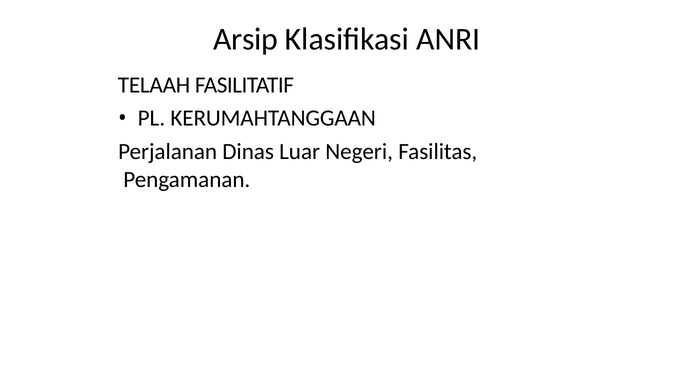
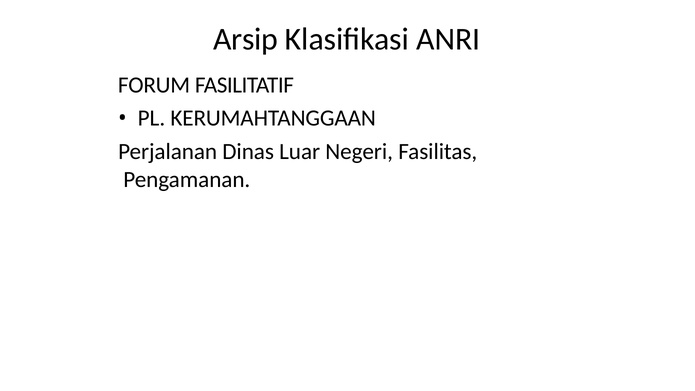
TELAAH: TELAAH -> FORUM (154, 85)
